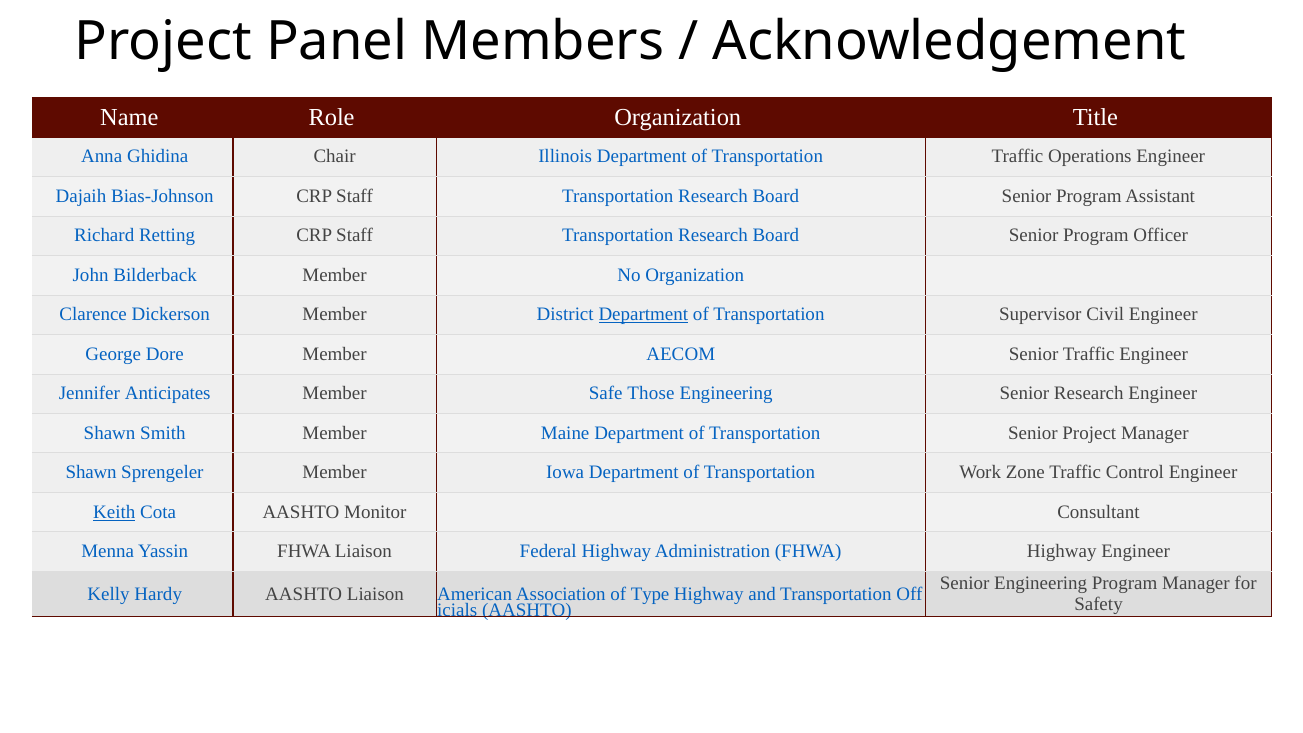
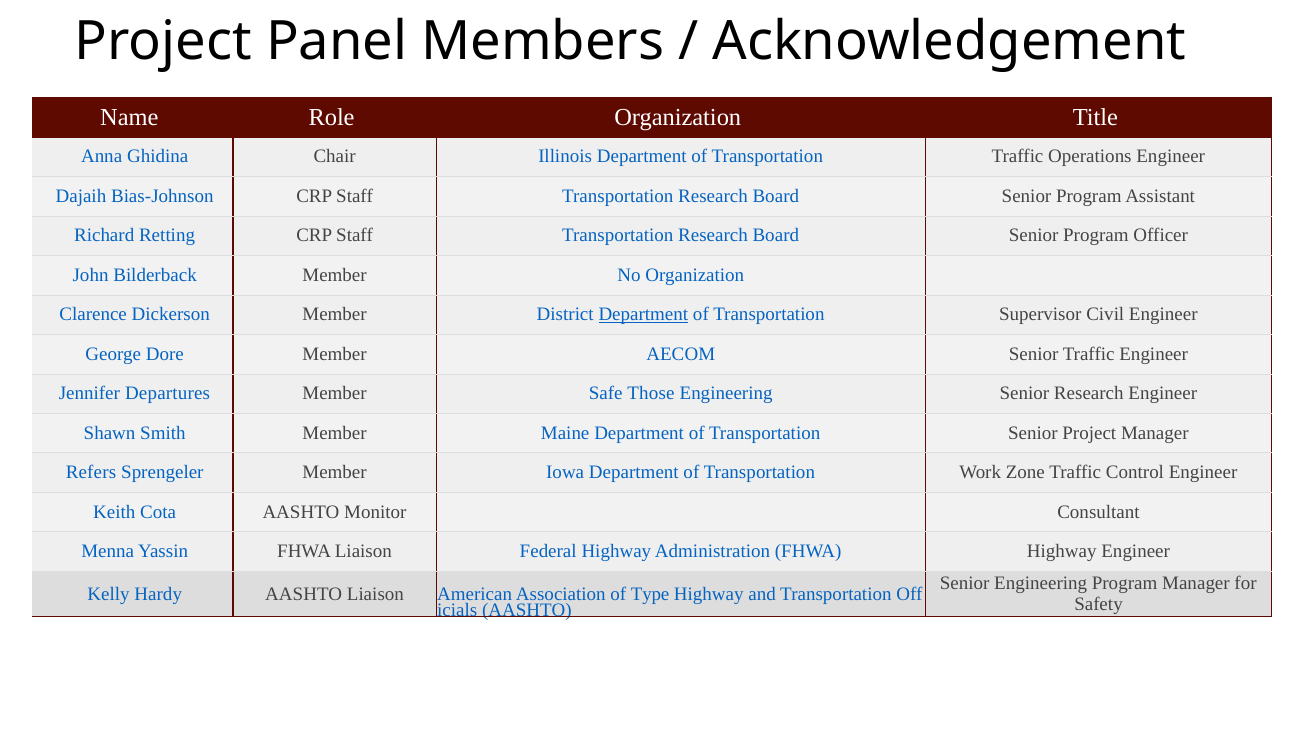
Anticipates: Anticipates -> Departures (168, 394)
Shawn: Shawn -> Refers (91, 472)
Keith underline: present -> none (114, 512)
